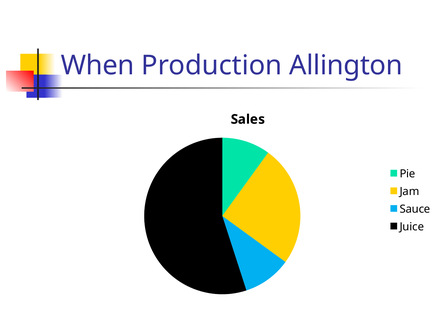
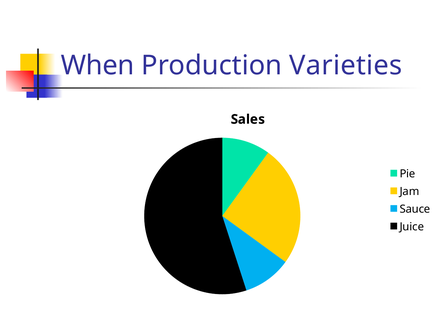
Allington: Allington -> Varieties (346, 65)
